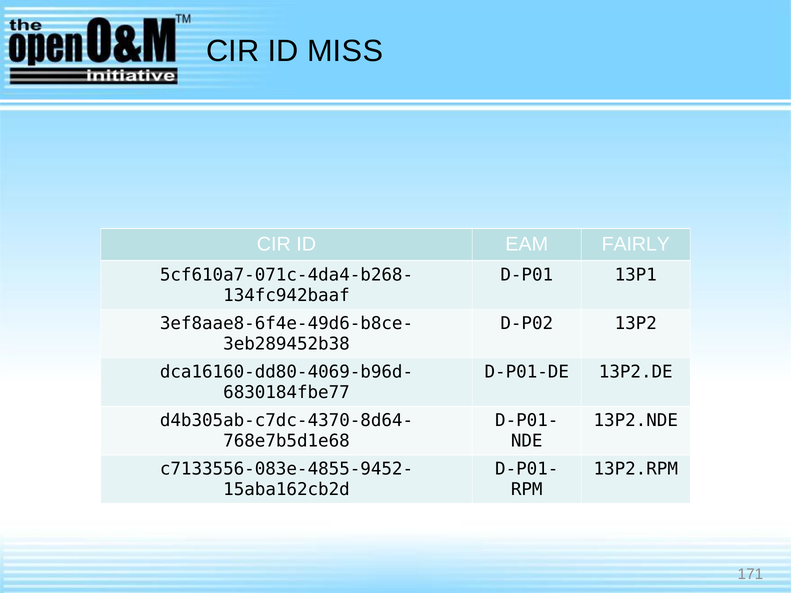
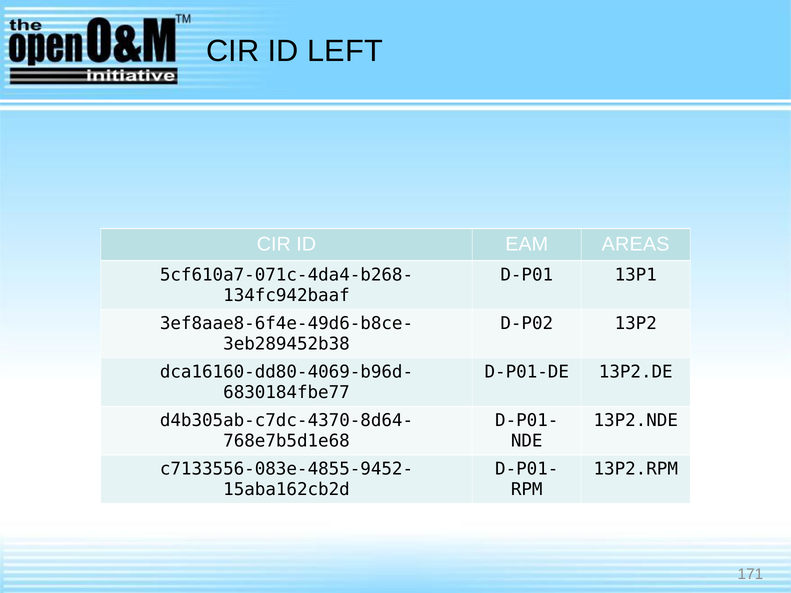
MISS: MISS -> LEFT (345, 51)
FAIRLY: FAIRLY -> AREAS (636, 244)
